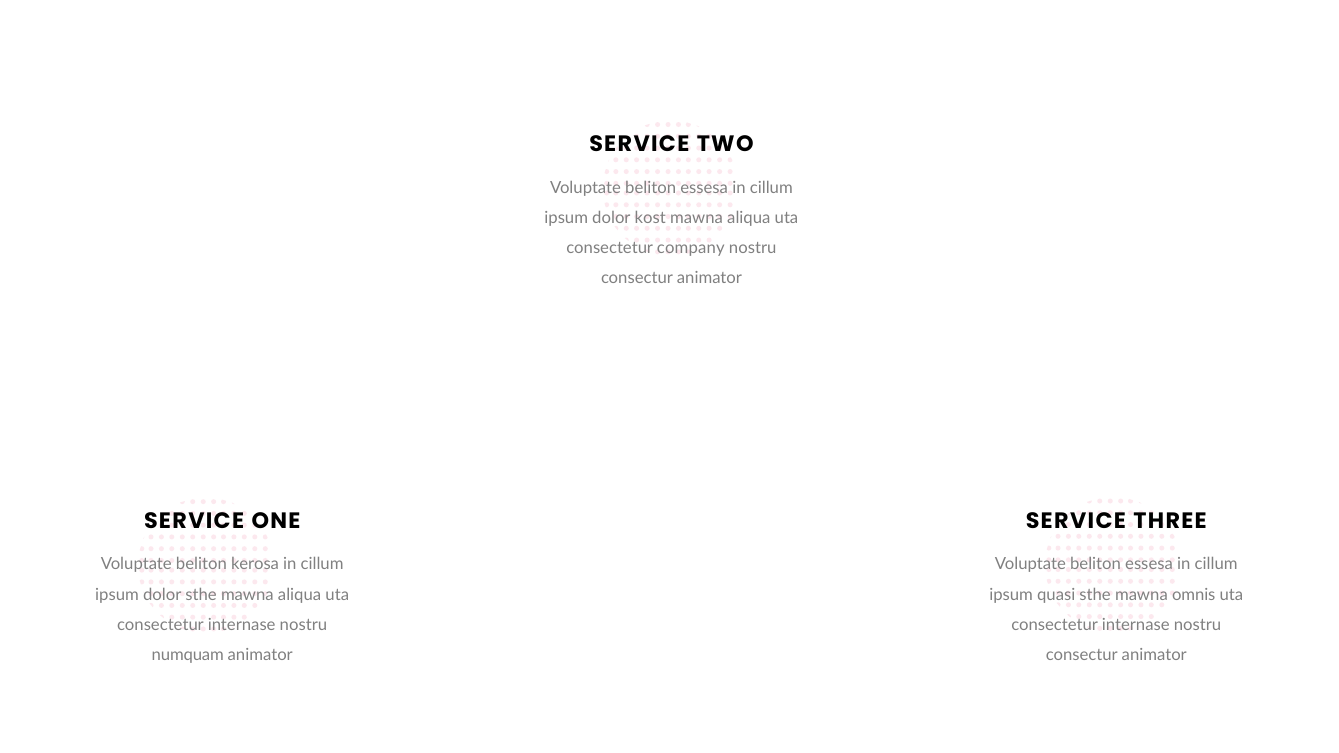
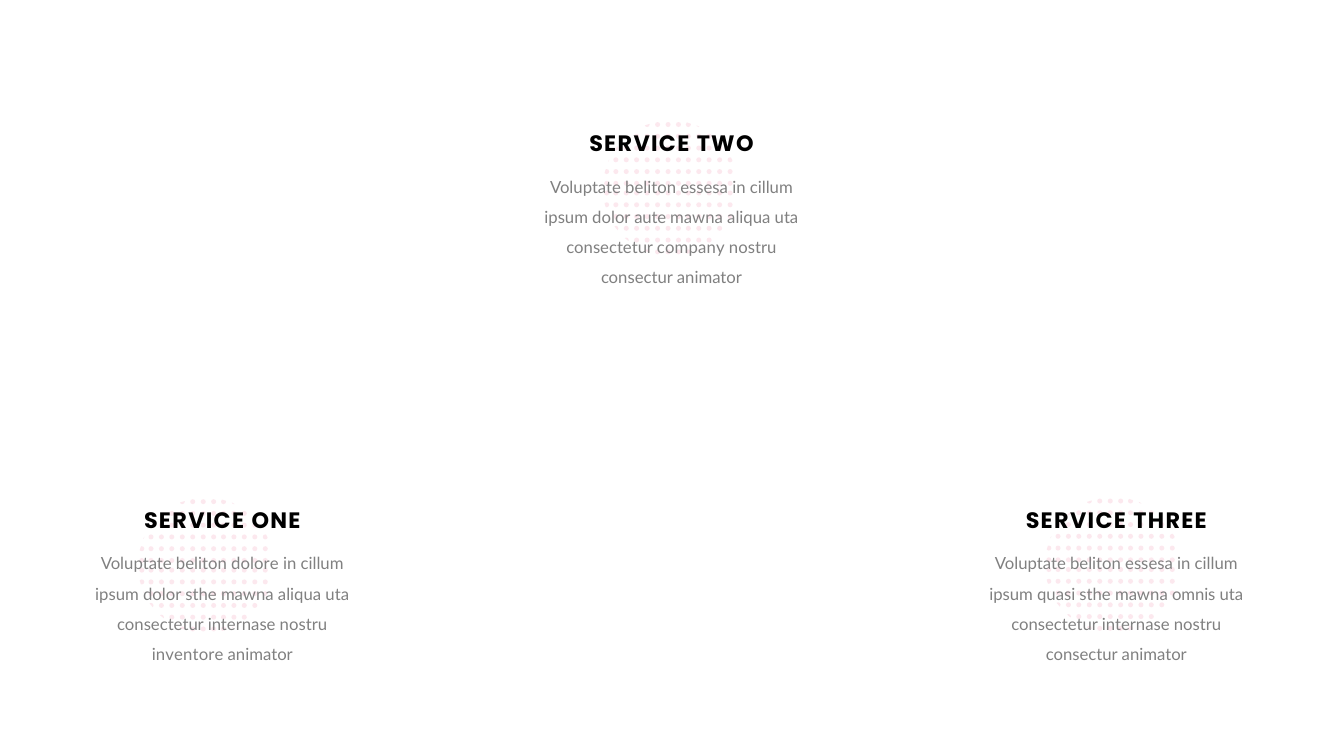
kost: kost -> aute (650, 218)
kerosa: kerosa -> dolore (255, 565)
numquam: numquam -> inventore (188, 655)
